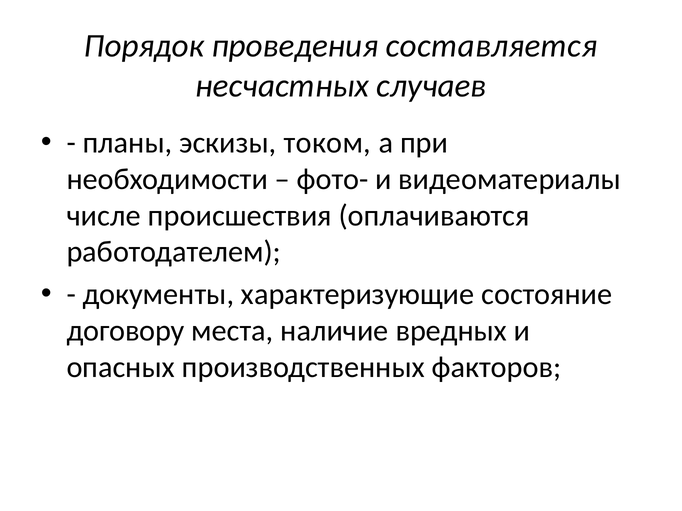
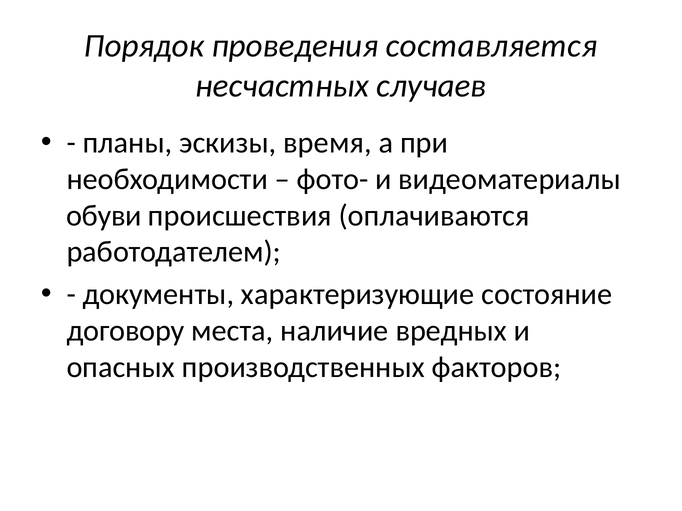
током: током -> время (327, 143)
числе: числе -> обуви (104, 216)
